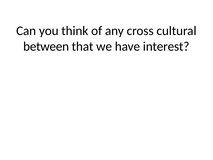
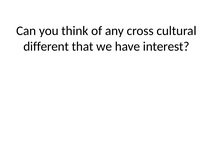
between: between -> different (46, 46)
